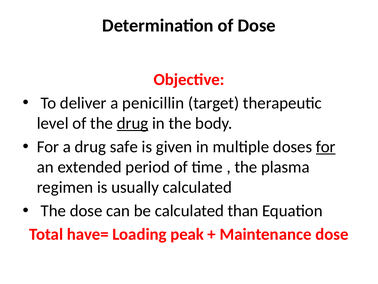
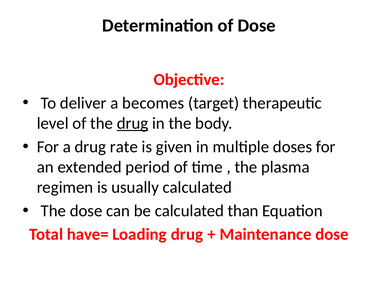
penicillin: penicillin -> becomes (153, 103)
safe: safe -> rate (124, 147)
for underline: present -> none (326, 147)
Loading peak: peak -> drug (187, 234)
